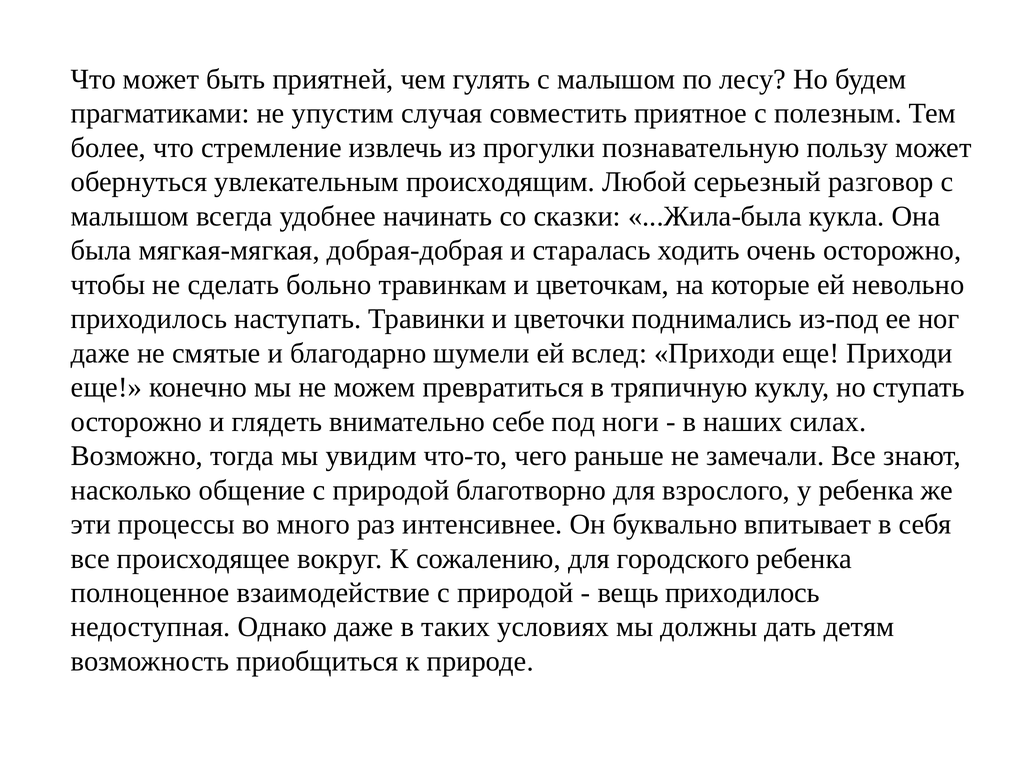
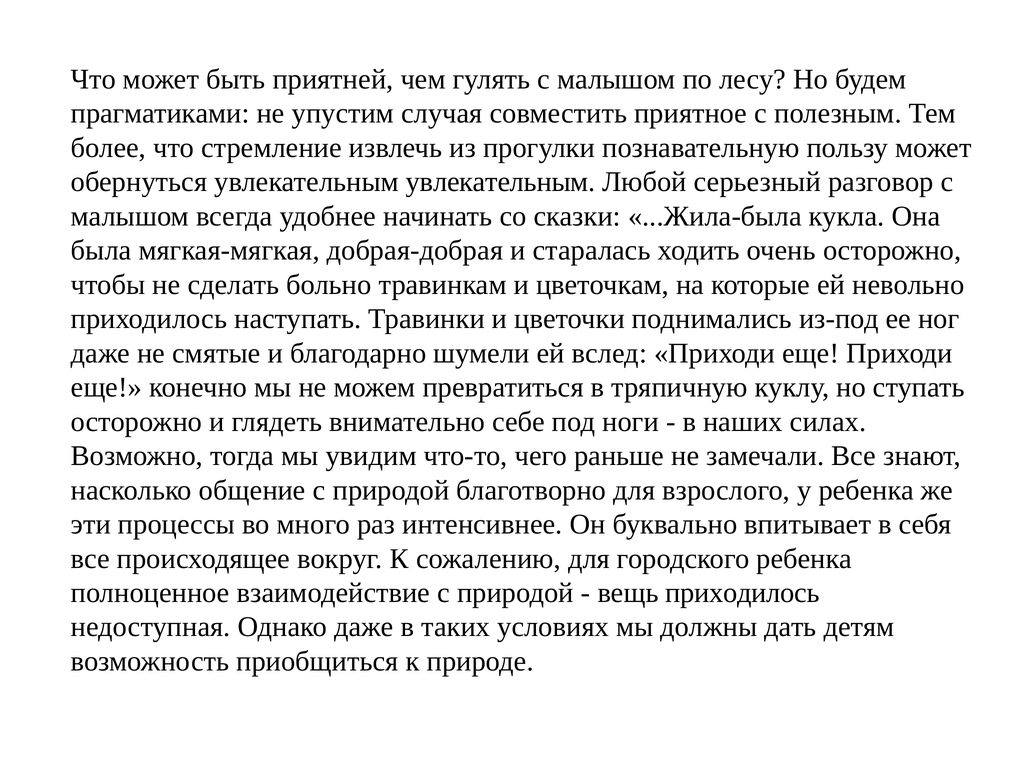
увлекательным происходящим: происходящим -> увлекательным (501, 182)
